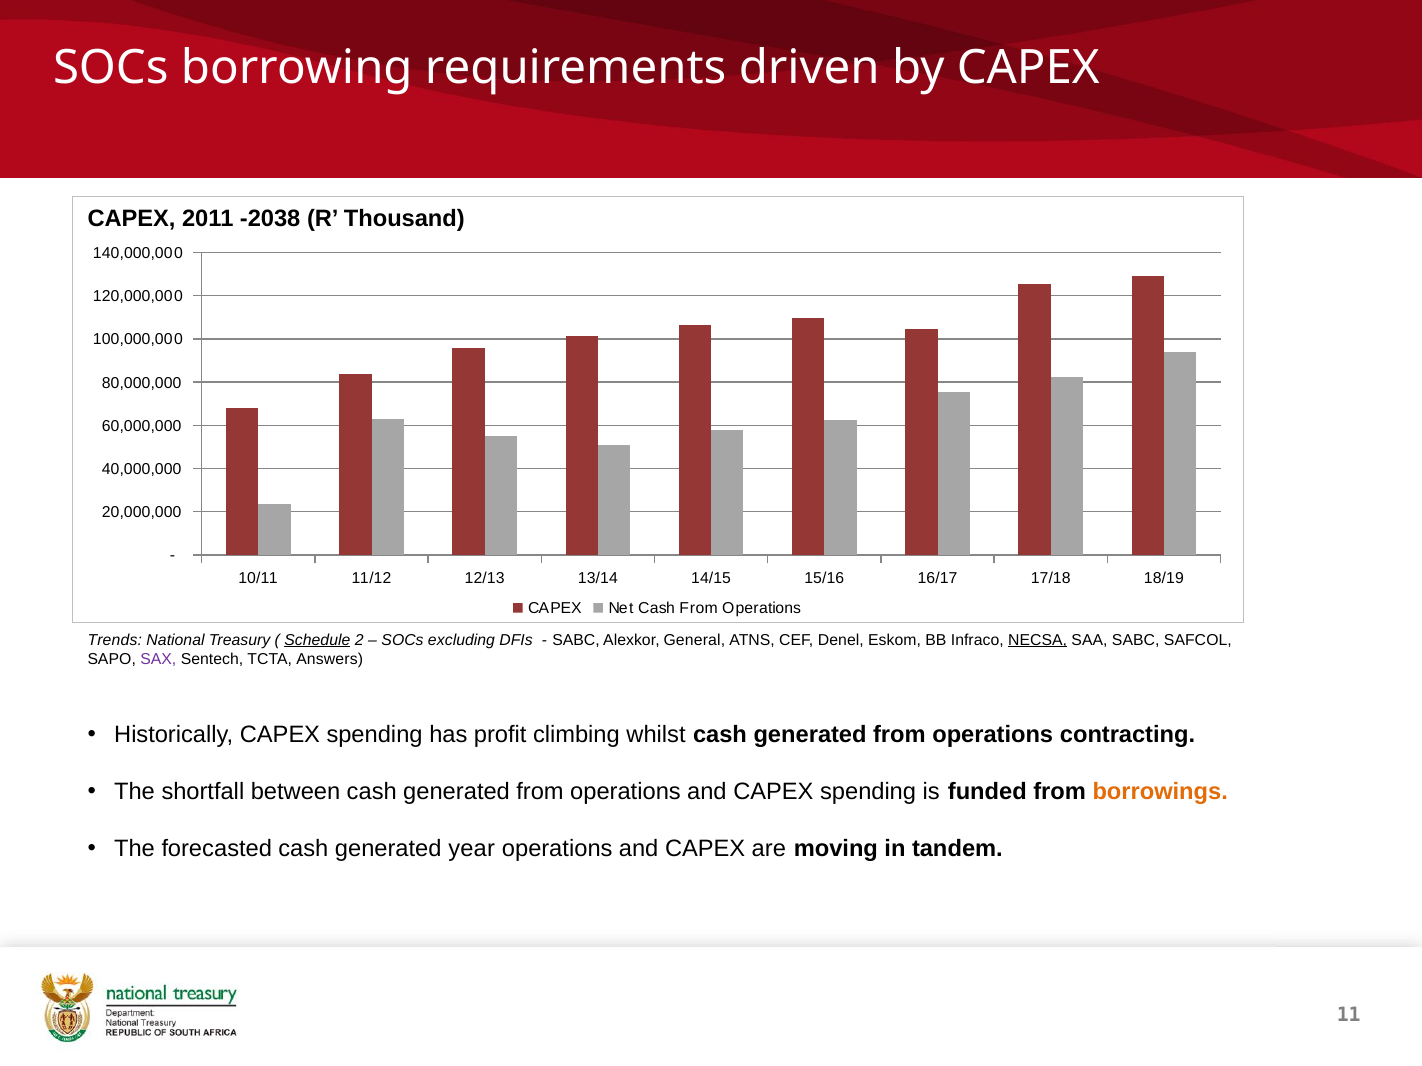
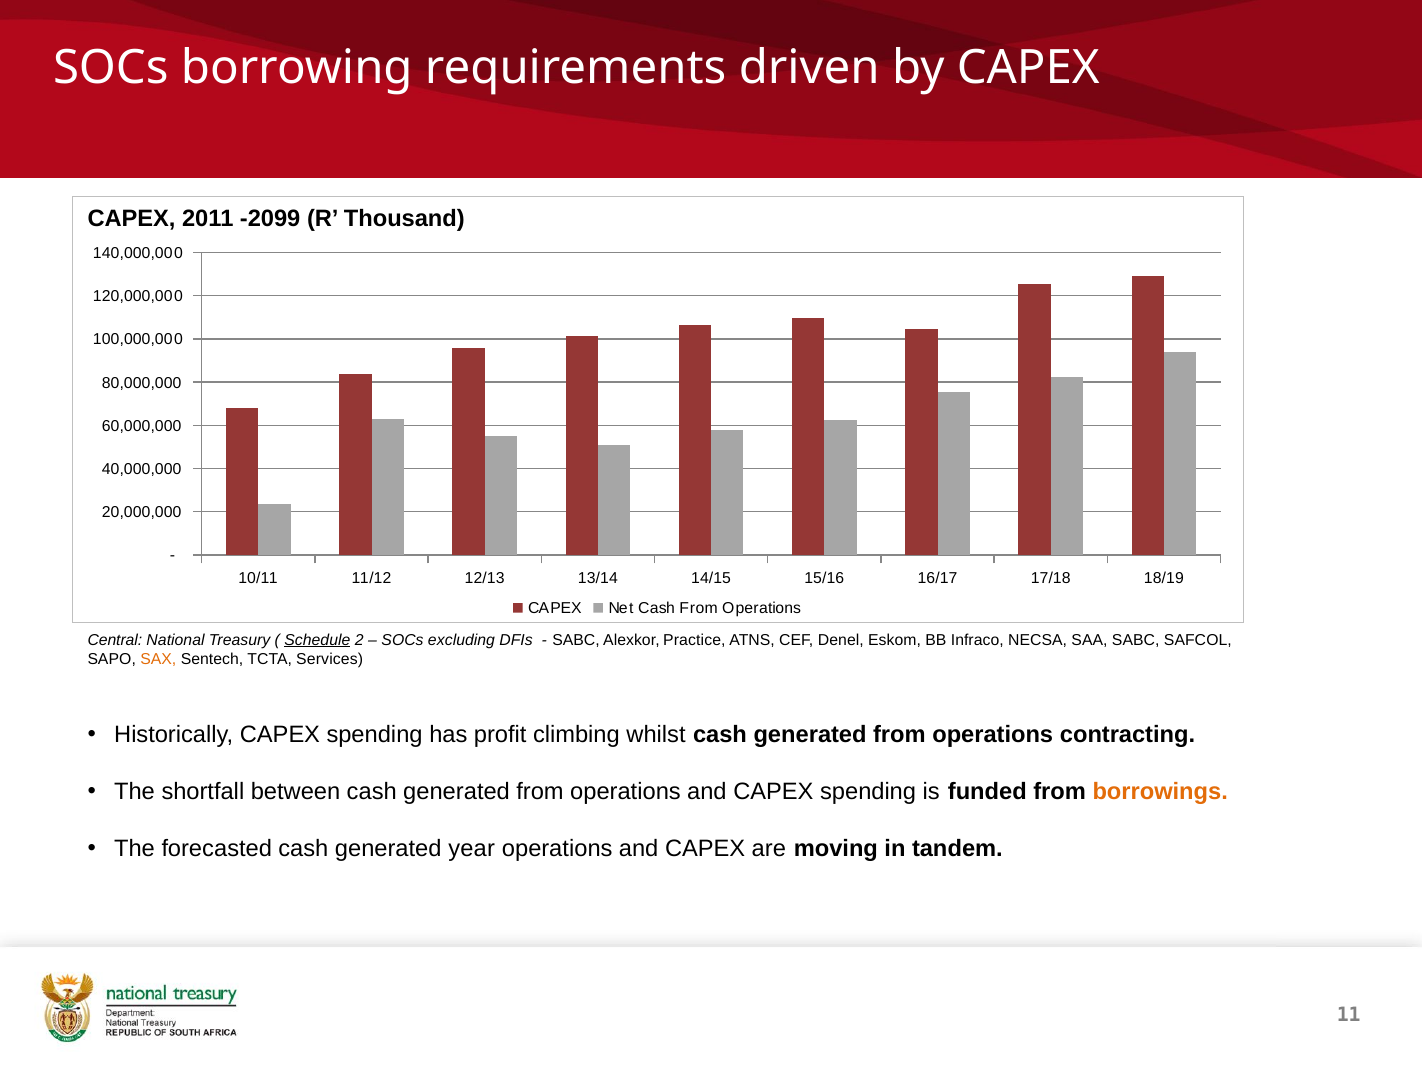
-2038: -2038 -> -2099 (270, 219)
Trends: Trends -> Central (115, 640)
General: General -> Practice (694, 640)
NECSA underline: present -> none (1038, 640)
SAX colour: purple -> orange (158, 659)
Answers: Answers -> Services (330, 659)
